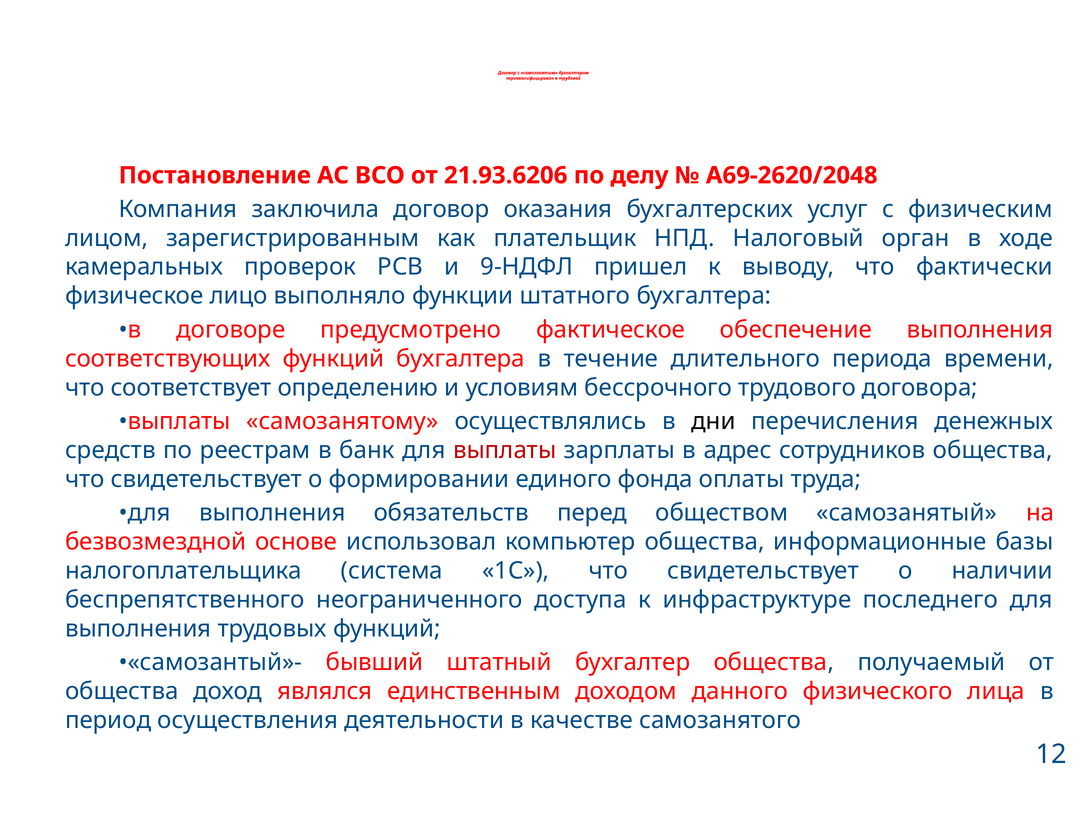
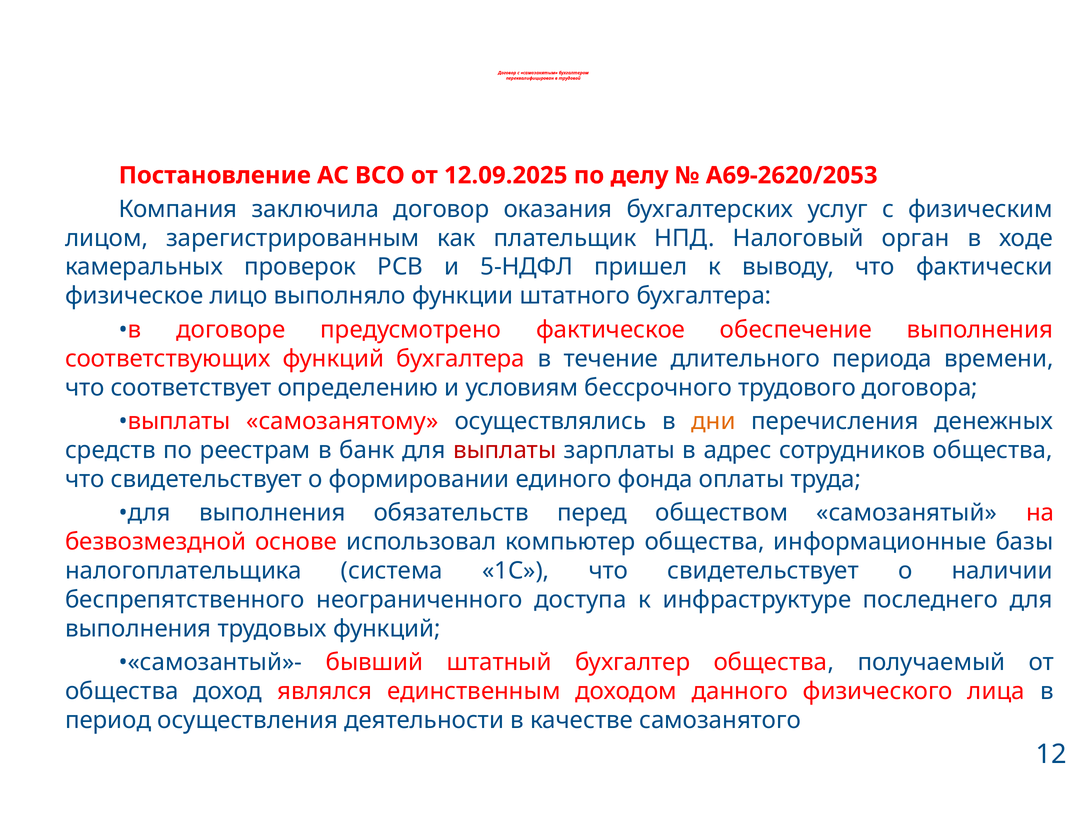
21.93.6206: 21.93.6206 -> 12.09.2025 (506, 176)
А69-2620/2048: А69-2620/2048 -> А69-2620/2053 (792, 176)
9-НДФЛ: 9-НДФЛ -> 5-НДФЛ (527, 267)
дни colour: black -> orange (713, 422)
